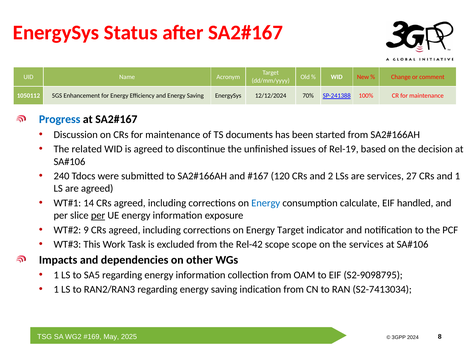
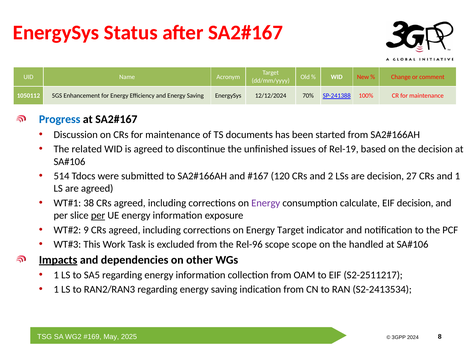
240: 240 -> 514 (61, 176)
are services: services -> decision (385, 176)
14: 14 -> 38 (89, 203)
Energy colour: blue -> purple (266, 203)
EIF handled: handled -> decision (415, 203)
Rel-42: Rel-42 -> Rel-96 (249, 244)
the services: services -> handled (366, 244)
Impacts underline: none -> present (58, 260)
S2-9098795: S2-9098795 -> S2-2511217 (373, 275)
S2-7413034: S2-7413034 -> S2-2413534 (382, 289)
